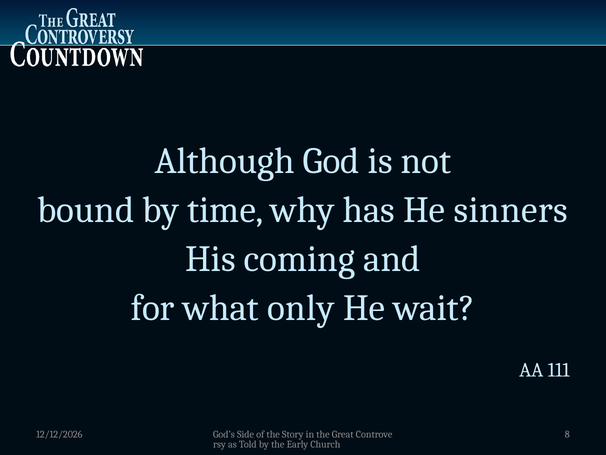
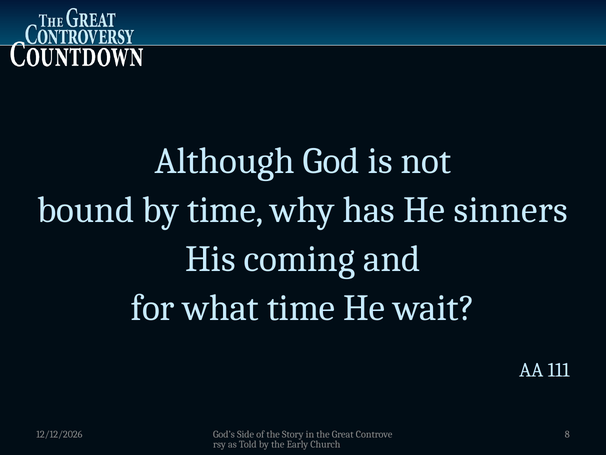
what only: only -> time (301, 308)
